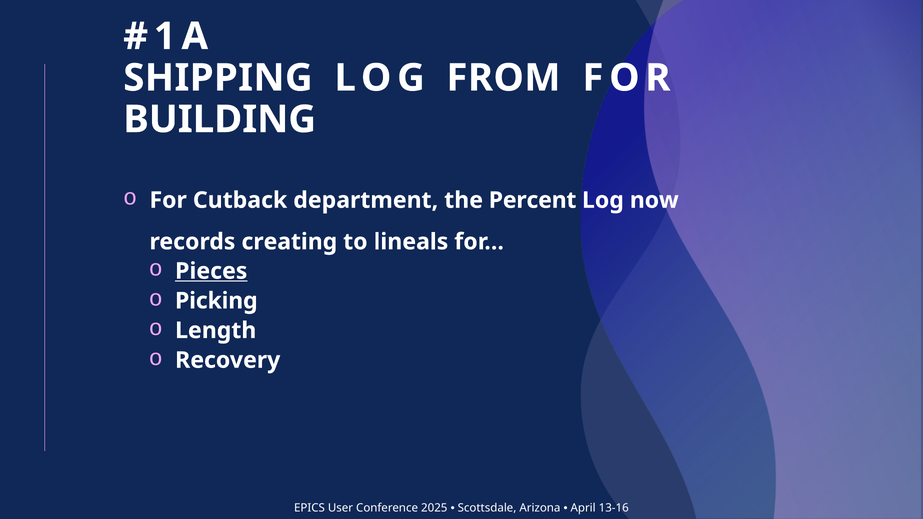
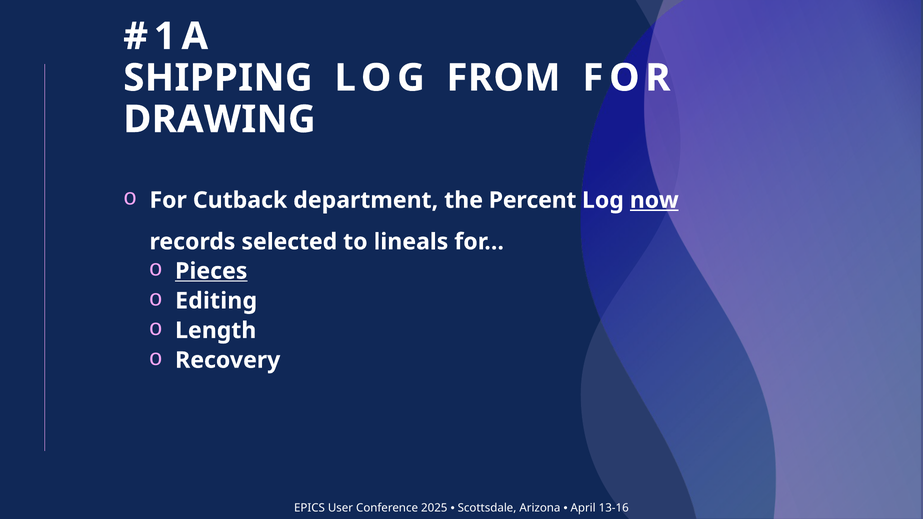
BUILDING: BUILDING -> DRAWING (220, 119)
now underline: none -> present (654, 200)
creating: creating -> selected (289, 242)
Picking: Picking -> Editing (216, 301)
